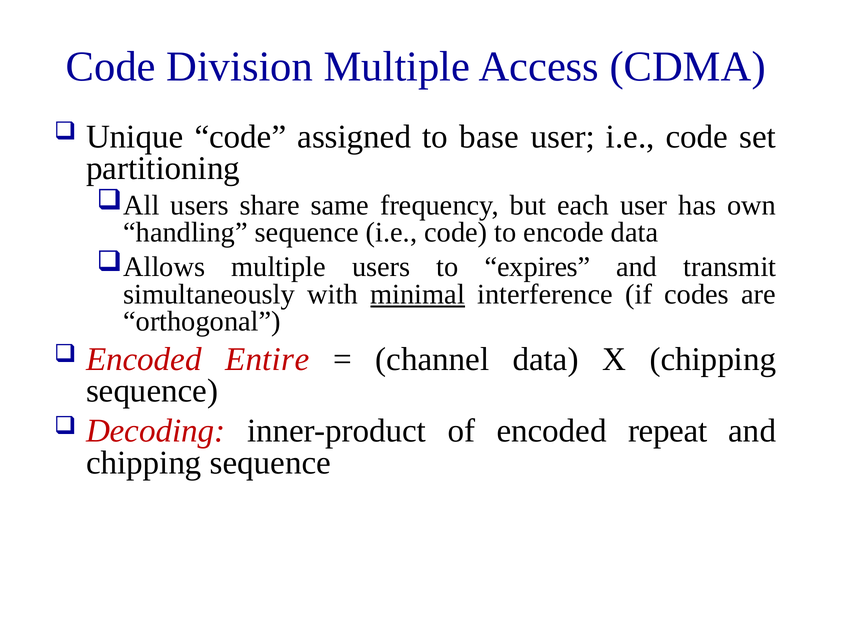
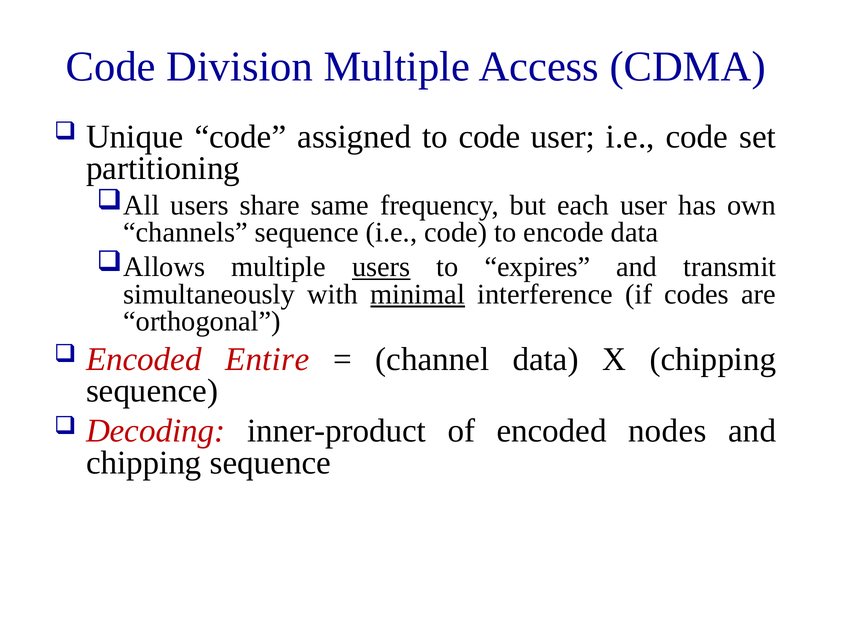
to base: base -> code (489, 137)
handling: handling -> channels (186, 233)
users underline: none -> present (381, 267)
repeat: repeat -> nodes (667, 431)
